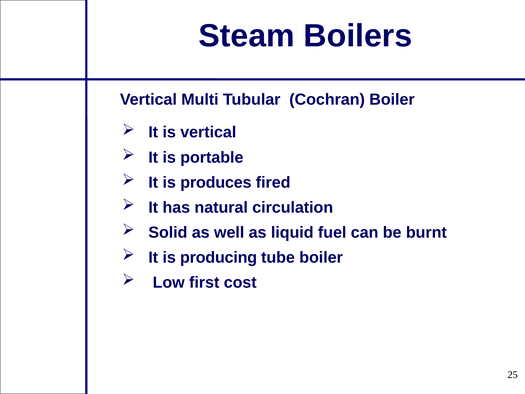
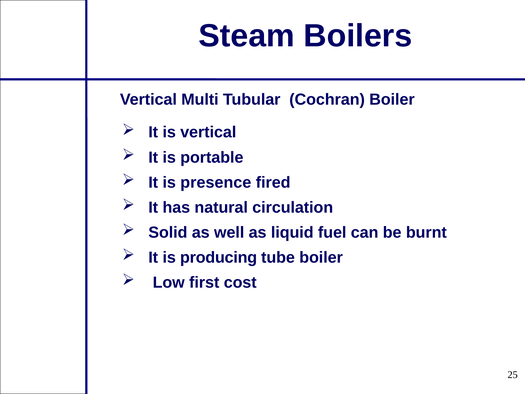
produces: produces -> presence (216, 182)
